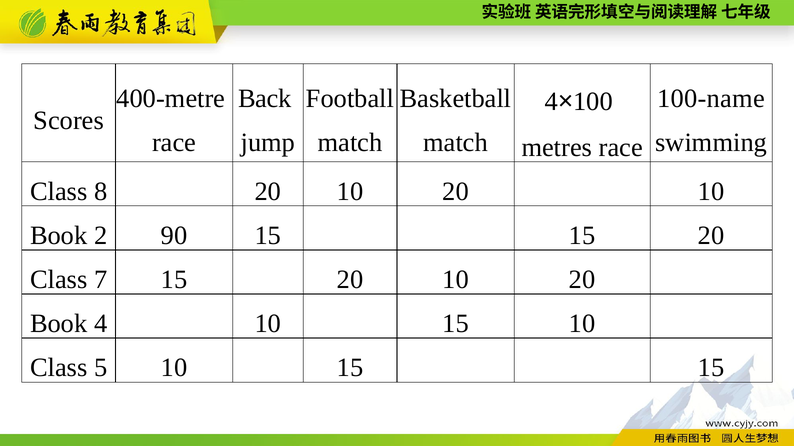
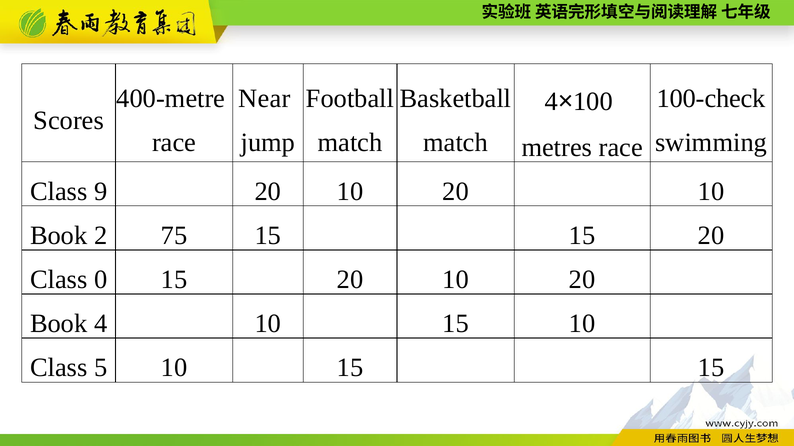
Back: Back -> Near (265, 98)
100-name: 100-name -> 100-check (711, 98)
8: 8 -> 9 (101, 192)
90: 90 -> 75 (174, 236)
7: 7 -> 0 (101, 280)
